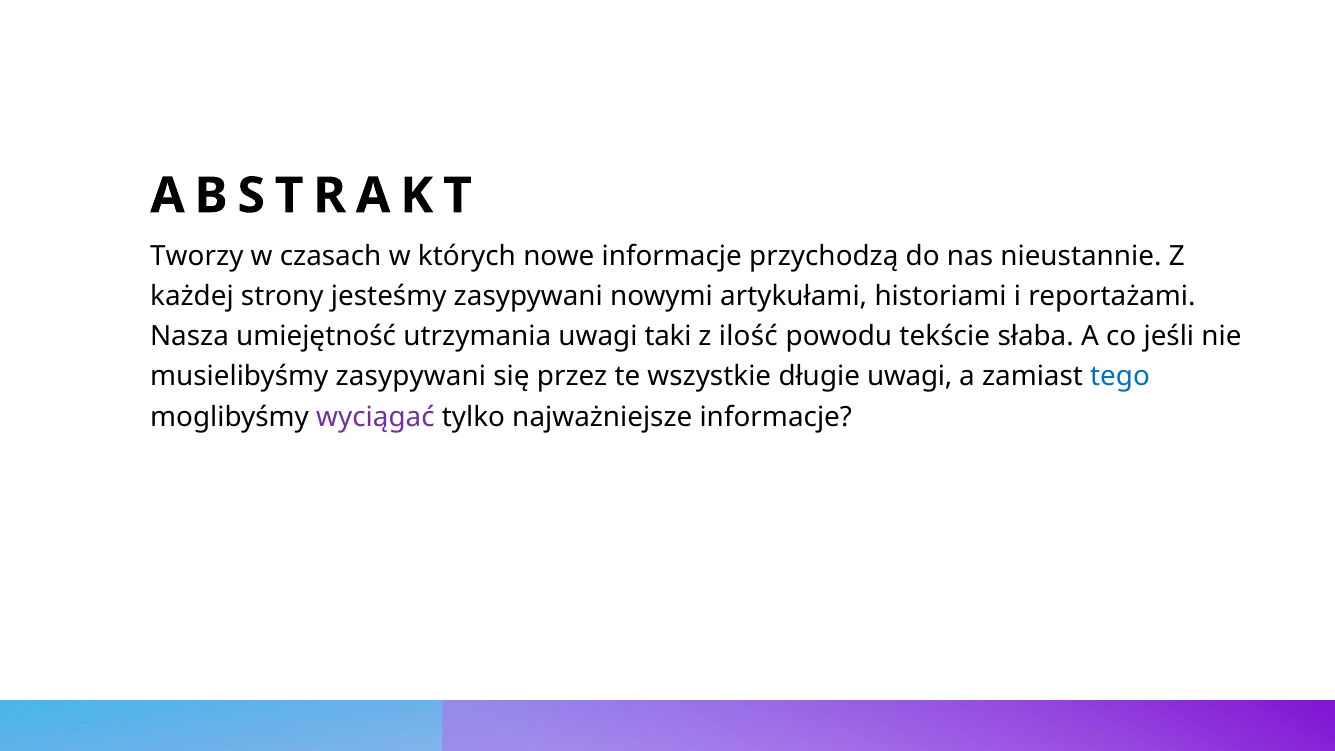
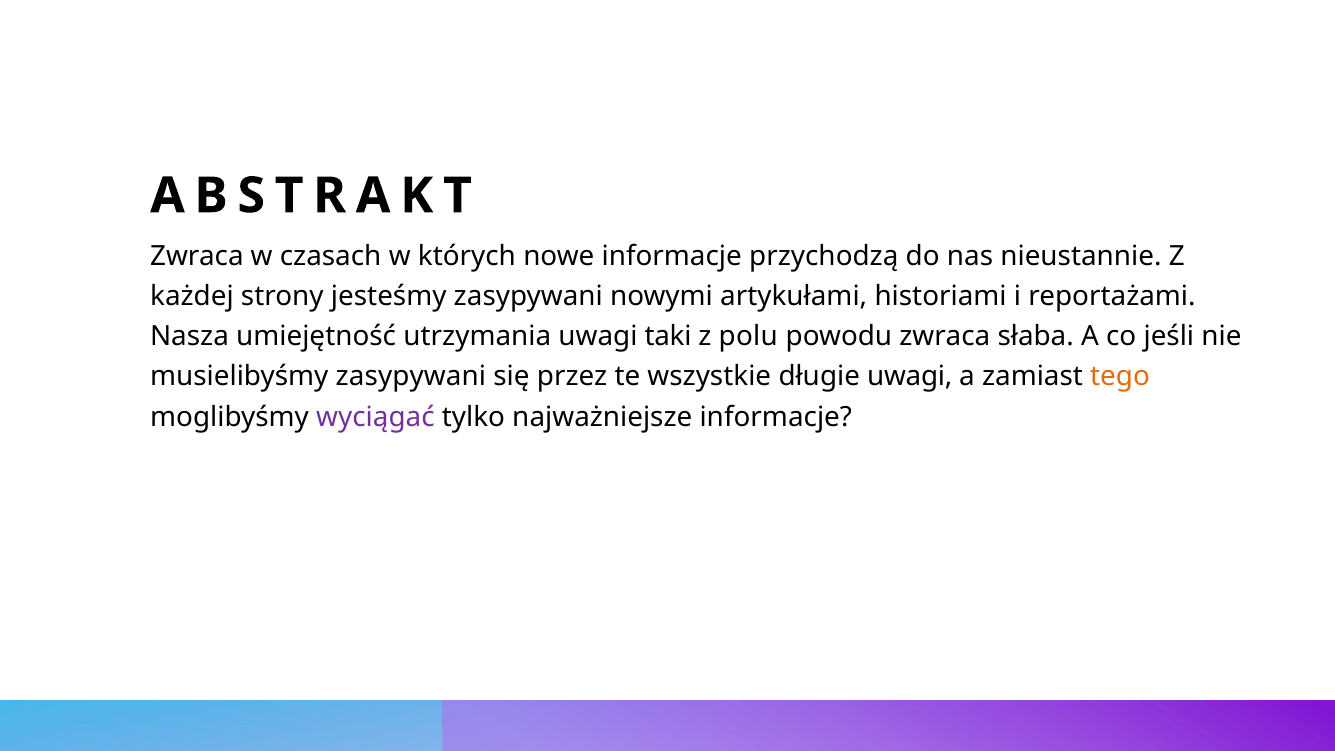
Tworzy: Tworzy -> Zwraca (197, 257)
ilość: ilość -> polu (748, 337)
powodu tekście: tekście -> zwraca (945, 337)
tego colour: blue -> orange (1120, 377)
